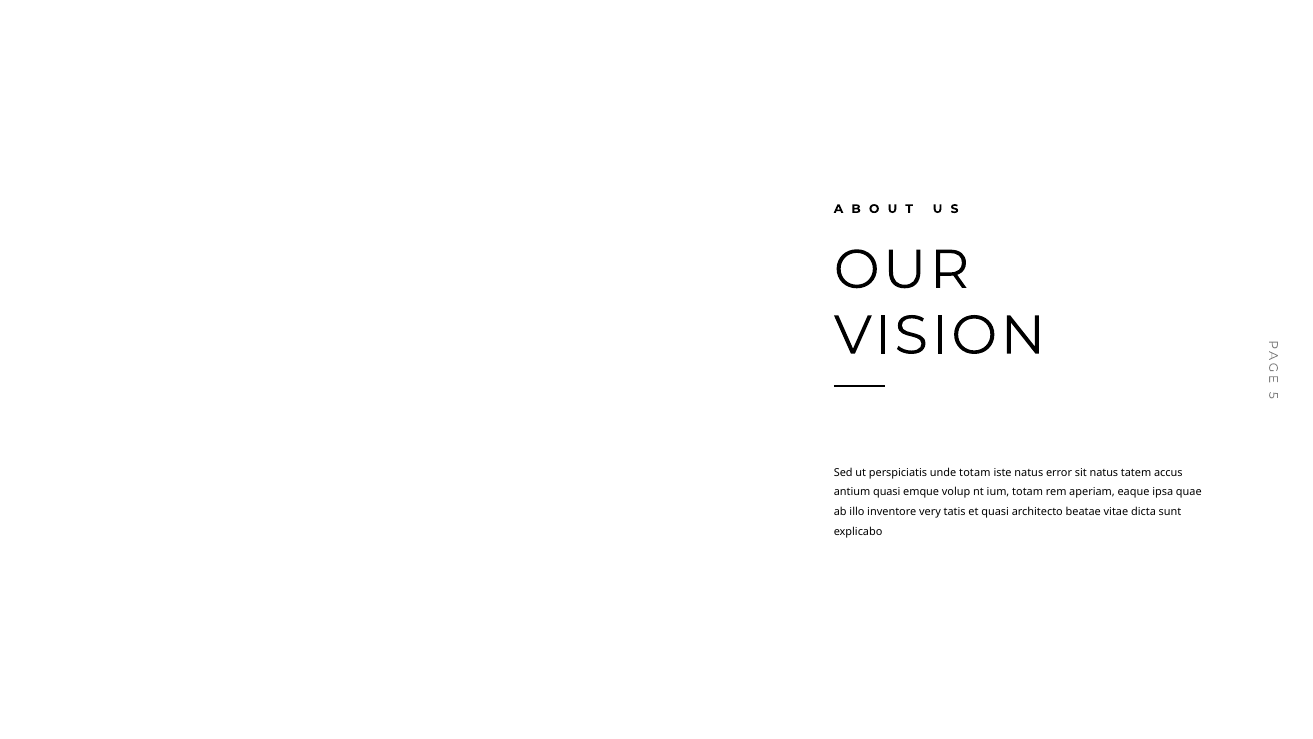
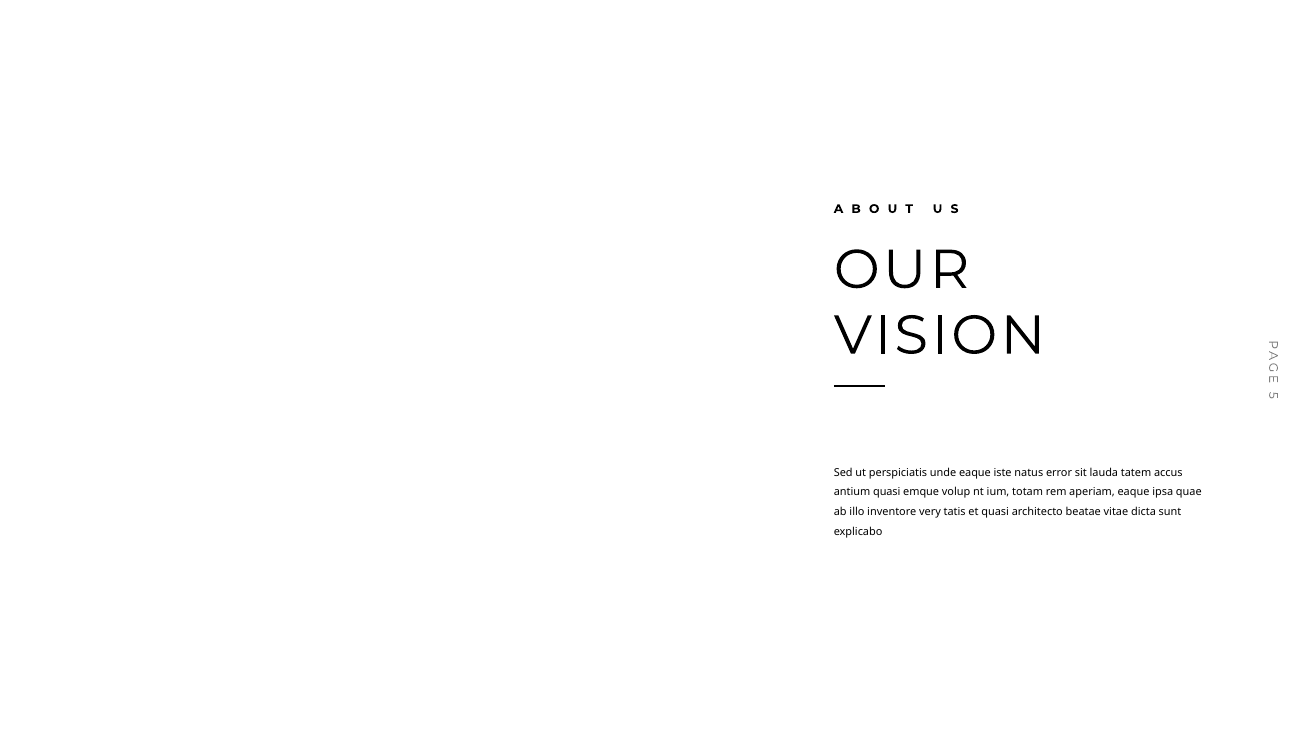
unde totam: totam -> eaque (975, 472)
sit natus: natus -> lauda (1104, 472)
